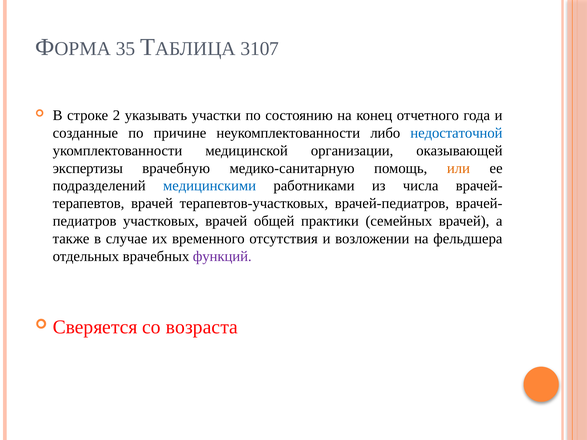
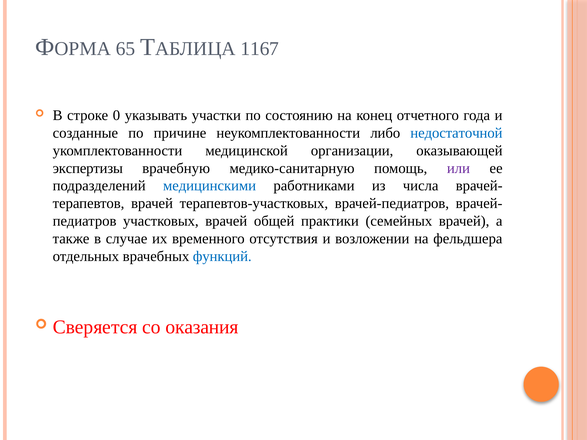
35: 35 -> 65 (126, 49)
3107: 3107 -> 1167 (260, 49)
2: 2 -> 0 (116, 115)
или colour: orange -> purple (458, 168)
функций colour: purple -> blue (222, 256)
возраста: возраста -> оказания (202, 327)
